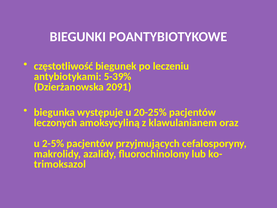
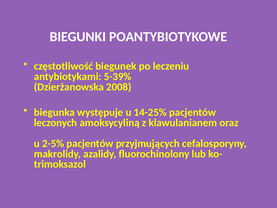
2091: 2091 -> 2008 (119, 87)
20-25%: 20-25% -> 14-25% (150, 112)
